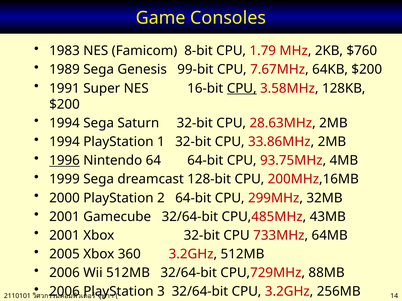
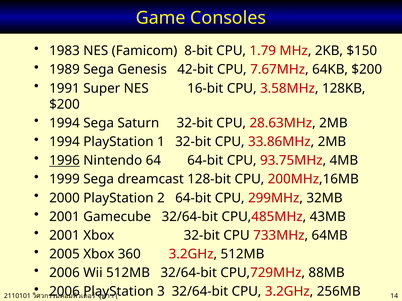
$760: $760 -> $150 (362, 51)
99-bit: 99-bit -> 42-bit (195, 70)
CPU underline: present -> none (242, 88)
